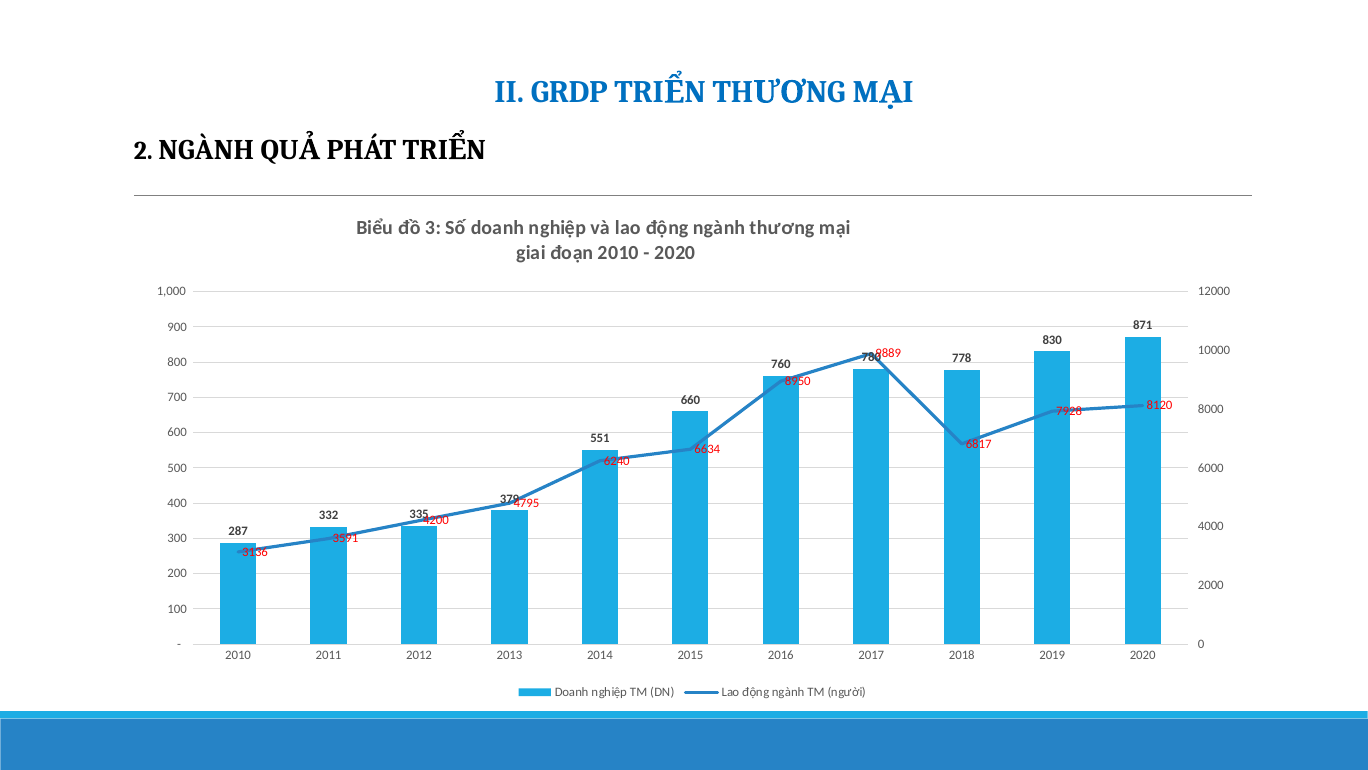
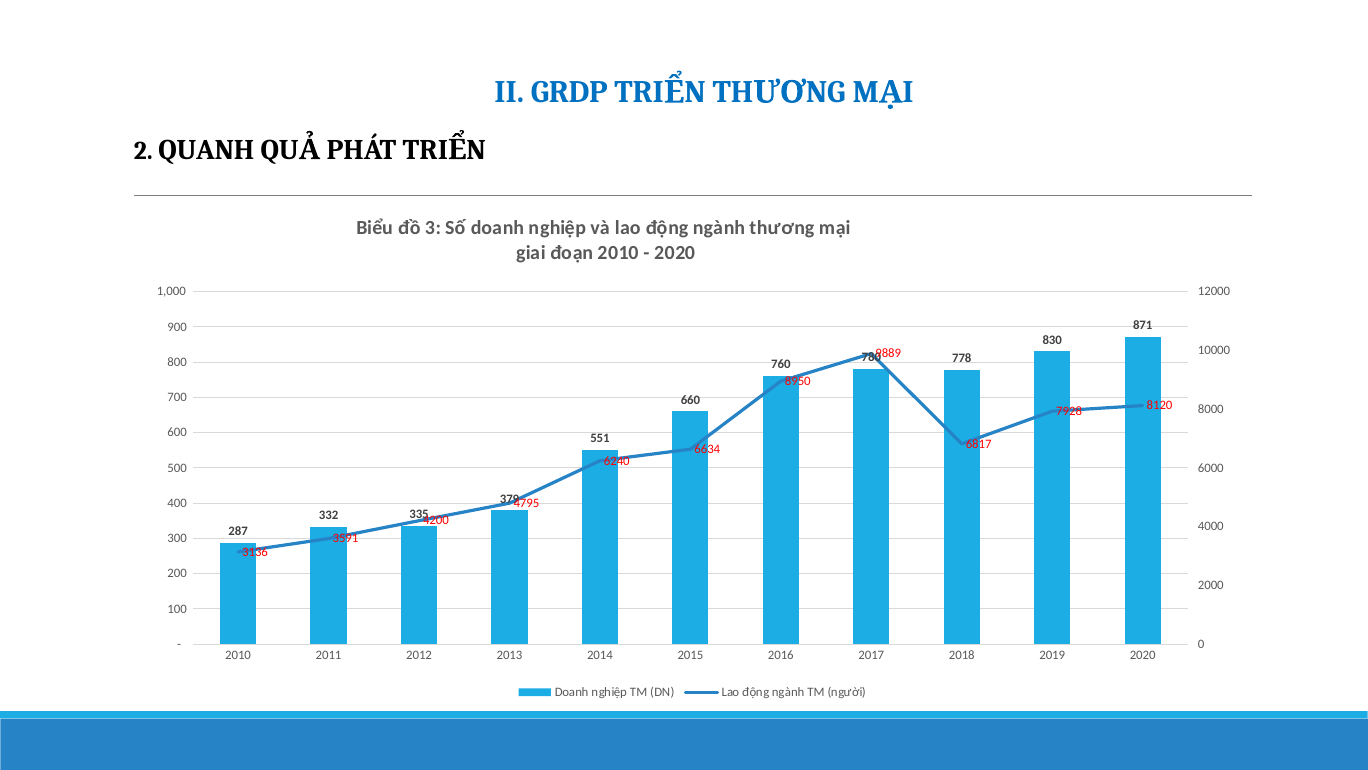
2 NGÀNH: NGÀNH -> QUANH (206, 150)
